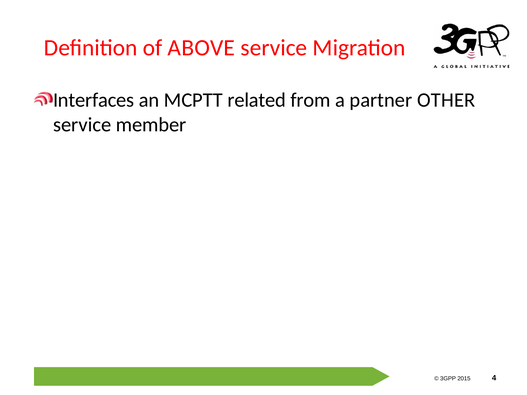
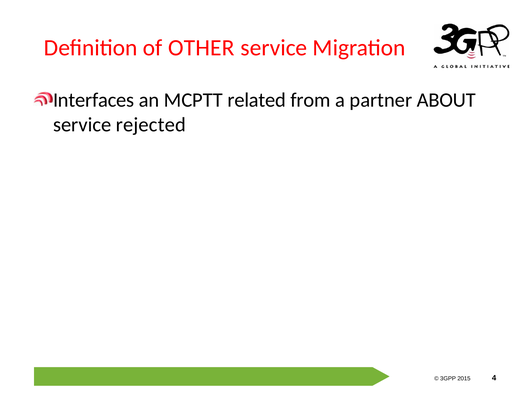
ABOVE: ABOVE -> OTHER (201, 48)
OTHER: OTHER -> ABOUT (446, 100)
member: member -> rejected (151, 125)
